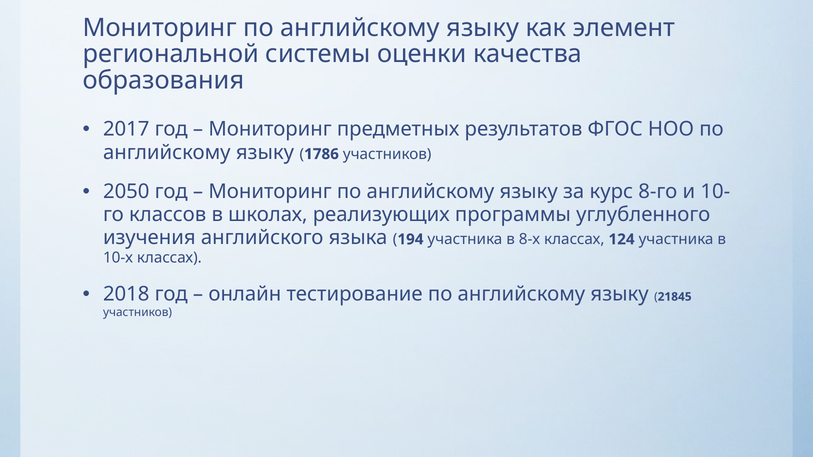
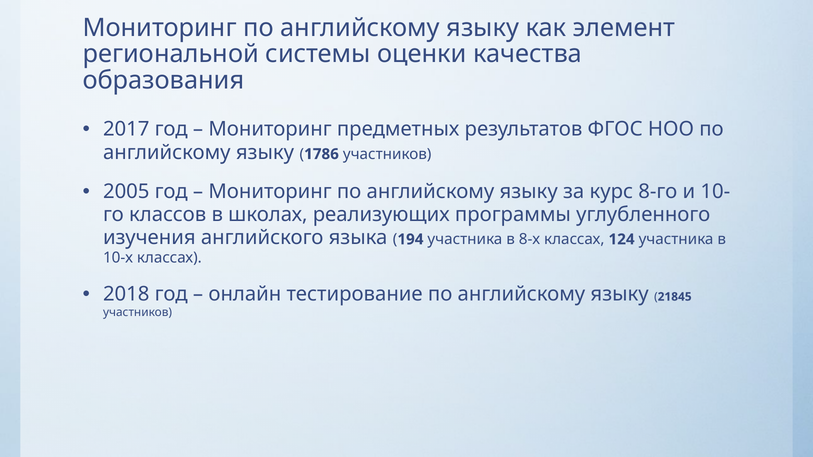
2050: 2050 -> 2005 (126, 192)
